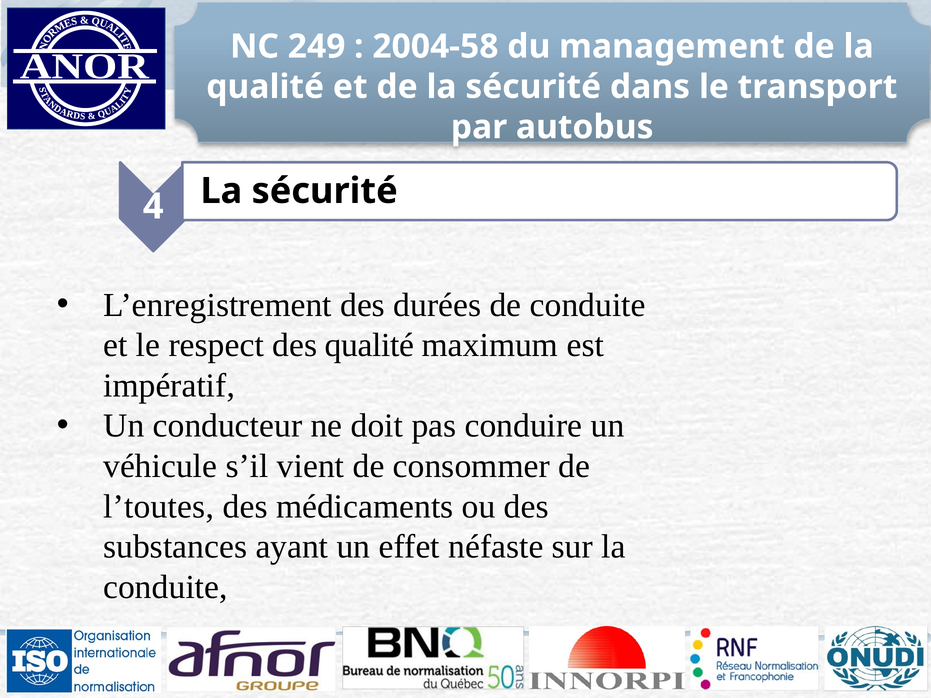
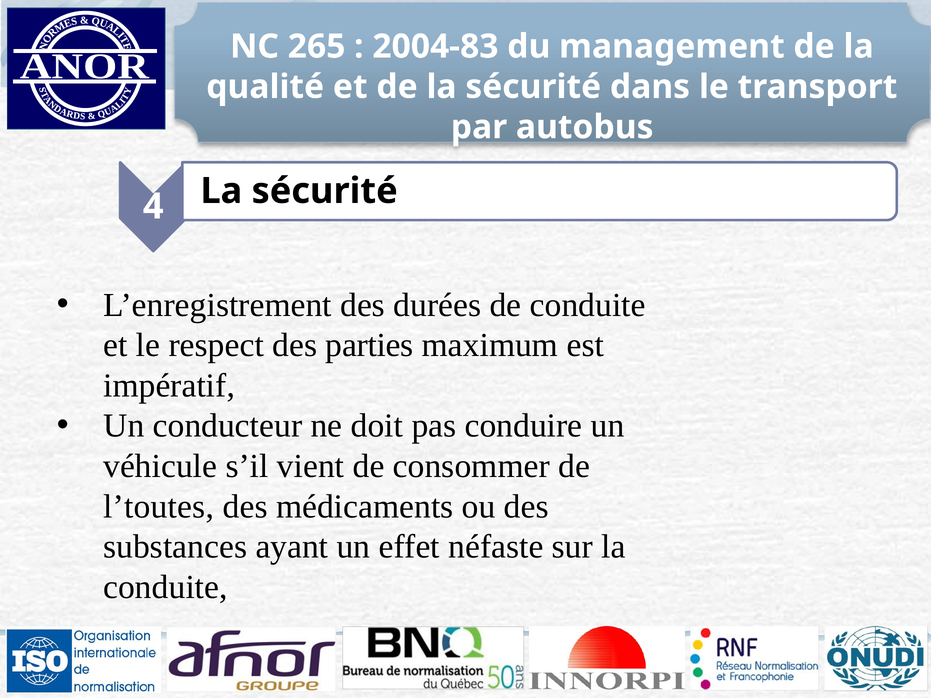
249: 249 -> 265 (317, 47)
2004-58: 2004-58 -> 2004-83 (435, 47)
des qualité: qualité -> parties (369, 345)
